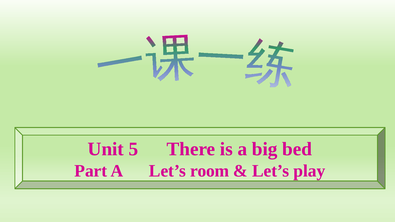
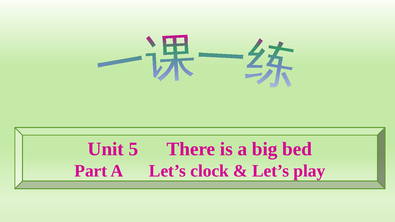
room: room -> clock (210, 171)
